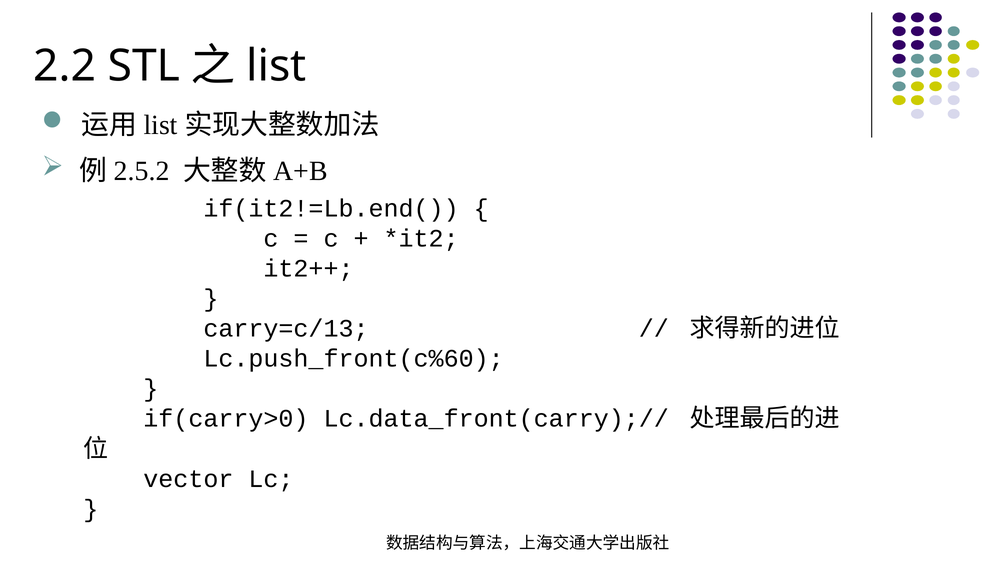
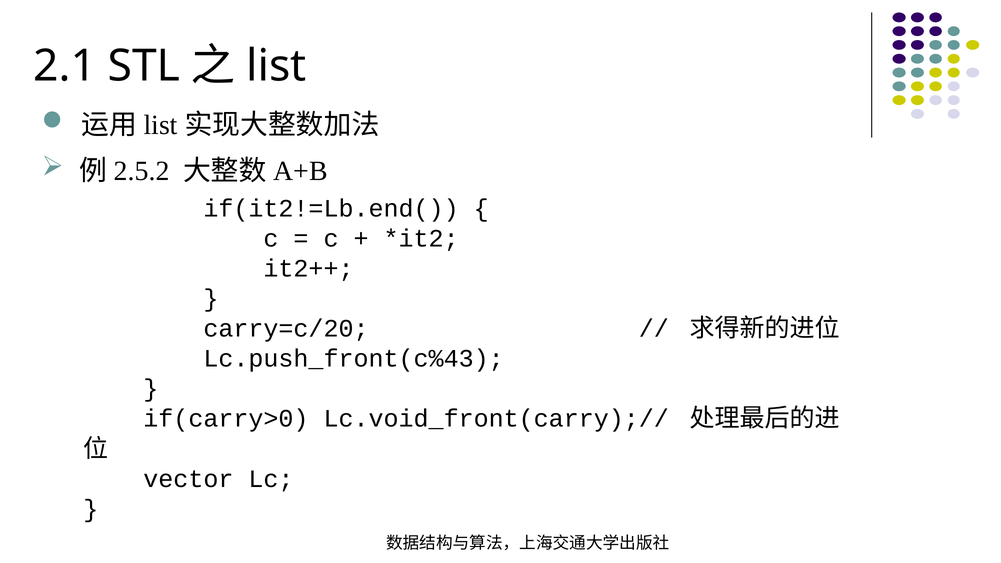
2.2: 2.2 -> 2.1 (65, 66)
carry=c/13: carry=c/13 -> carry=c/20 (286, 329)
Lc.push_front(c%60: Lc.push_front(c%60 -> Lc.push_front(c%43 (354, 359)
Lc.data_front(carry);//: Lc.data_front(carry);// -> Lc.void_front(carry);// (496, 419)
